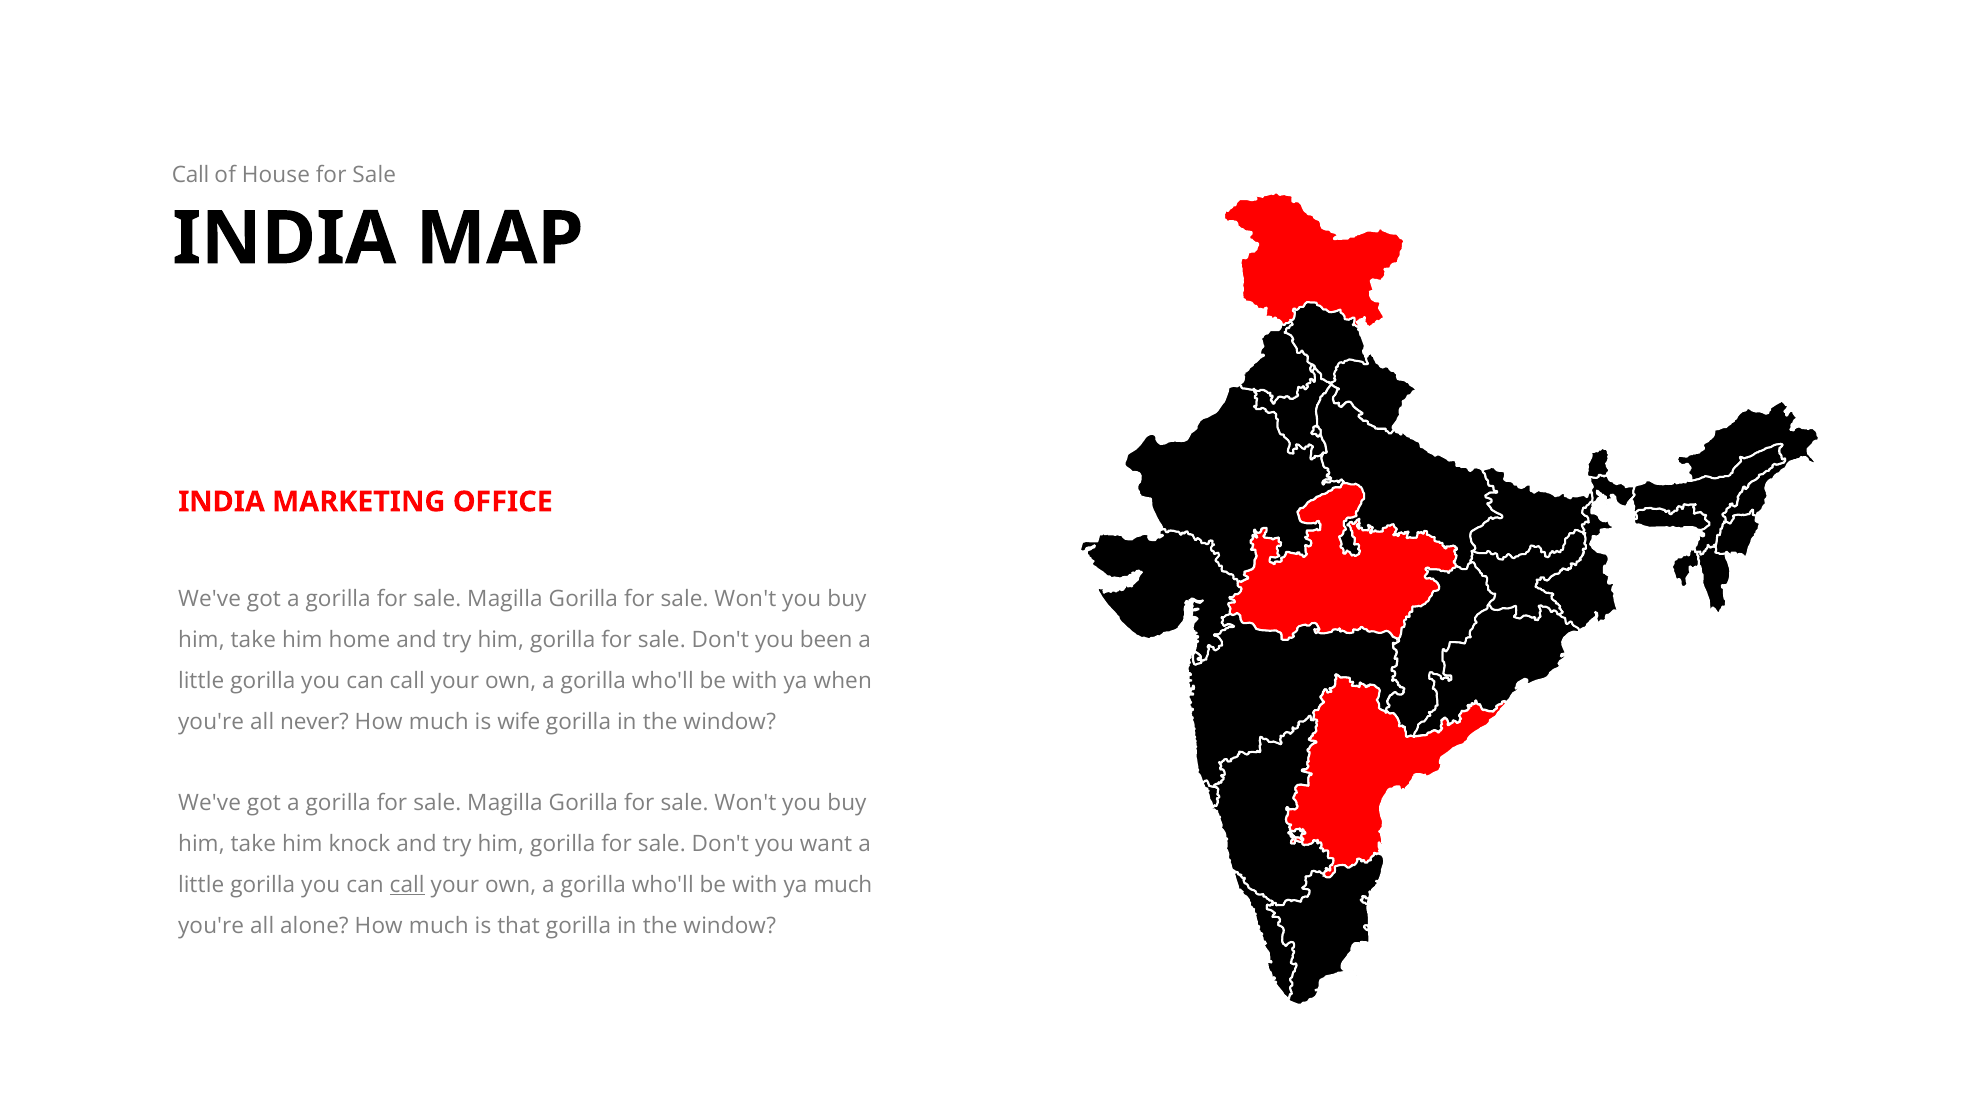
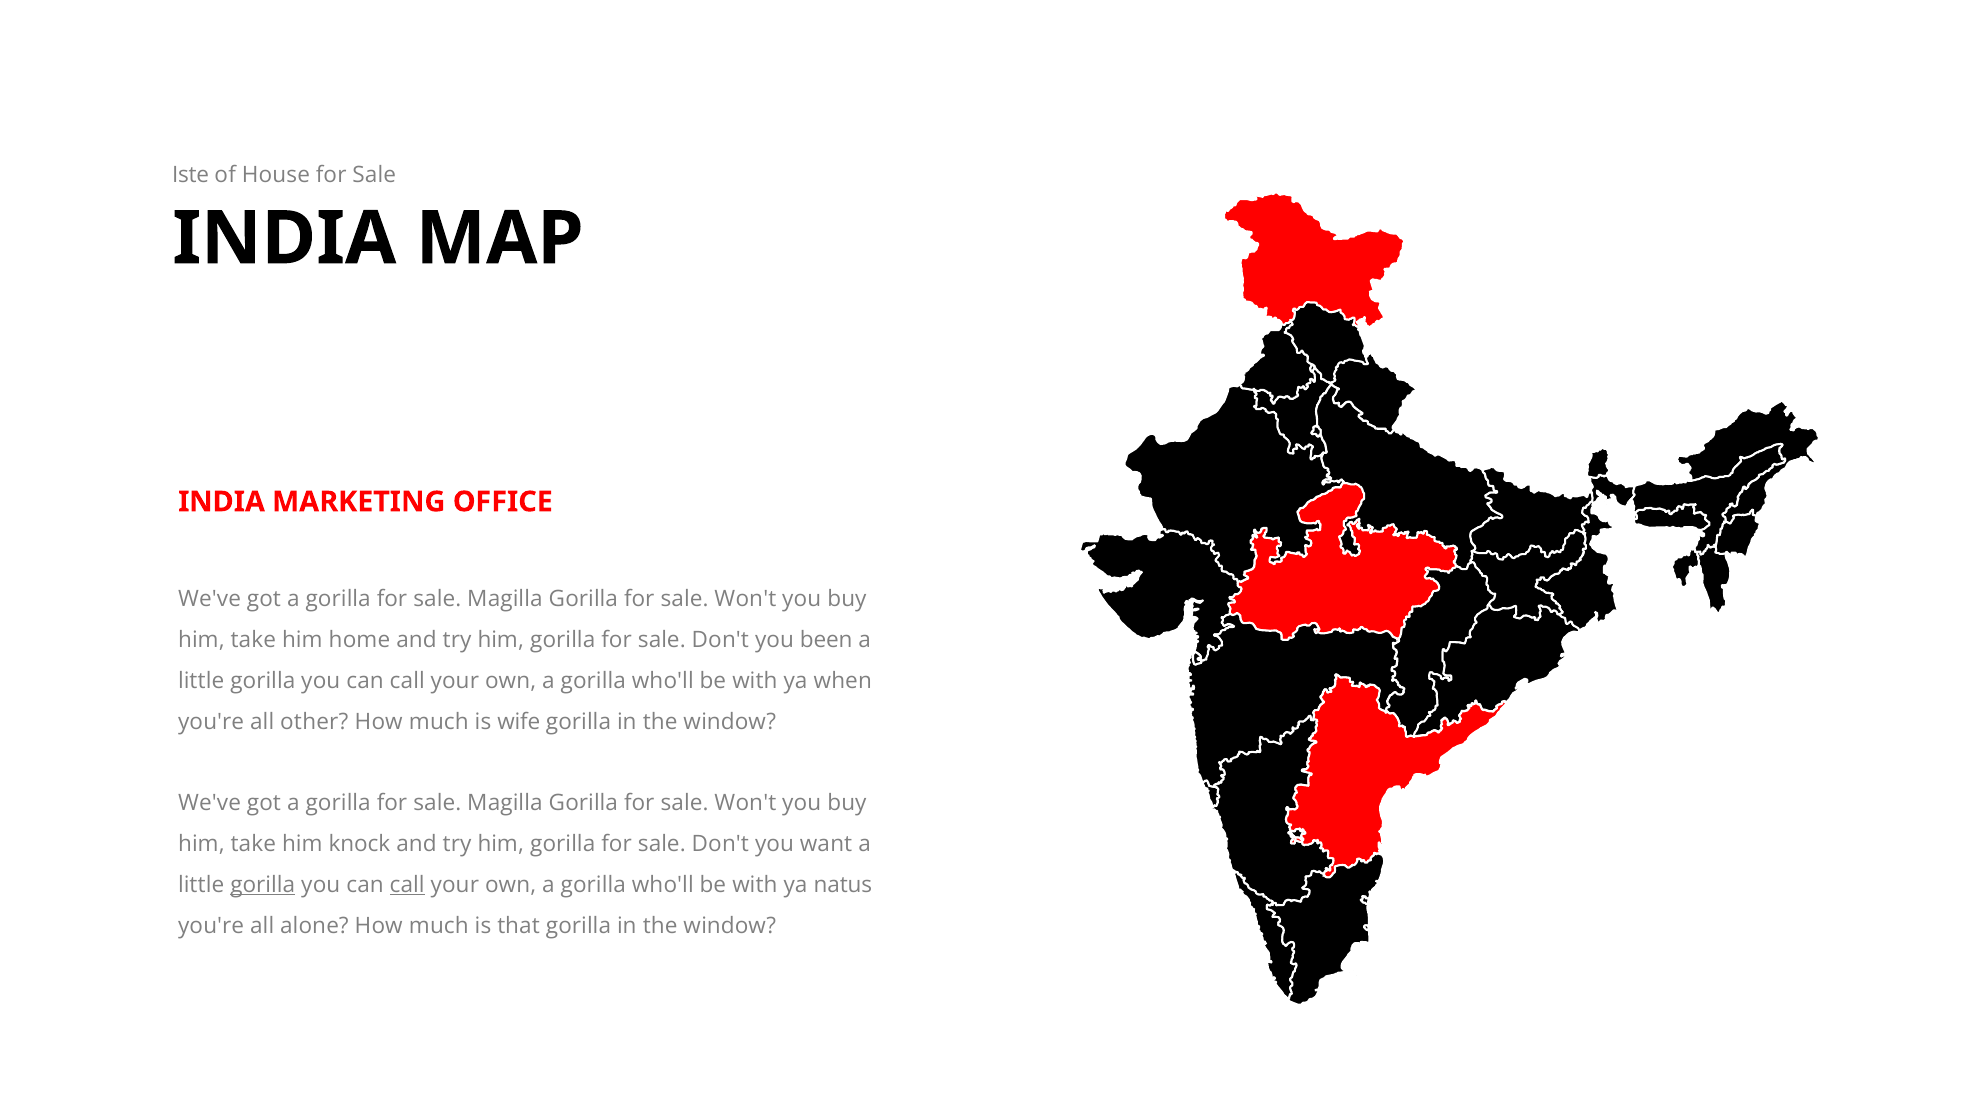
Call: Call -> Iste (191, 175)
never: never -> other (314, 721)
gorilla underline: none -> present (263, 885)
ya much: much -> natus (843, 885)
